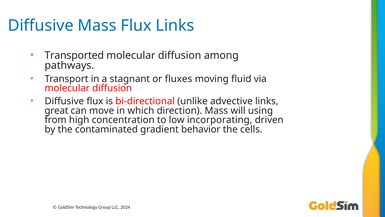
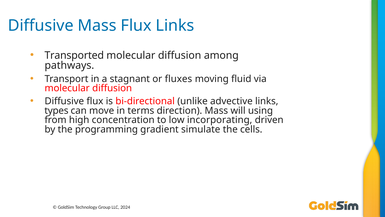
great: great -> types (56, 110)
which: which -> terms (141, 110)
contaminated: contaminated -> programming (106, 129)
behavior: behavior -> simulate (201, 129)
